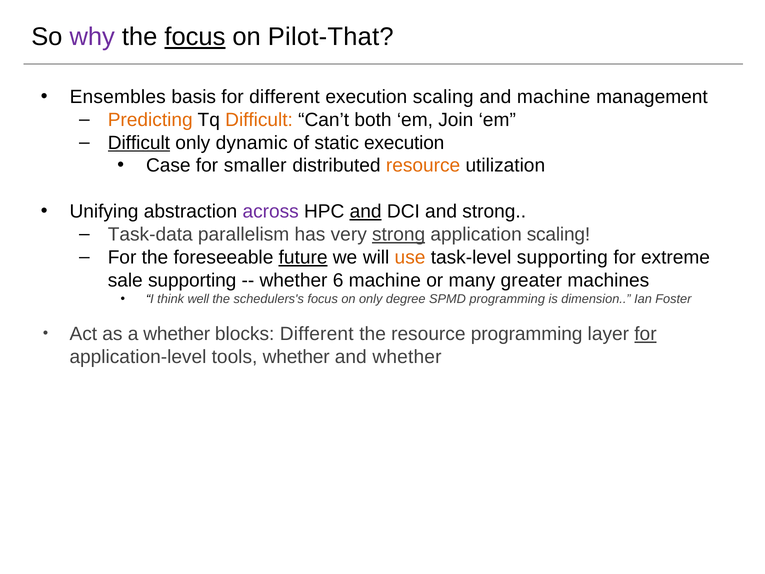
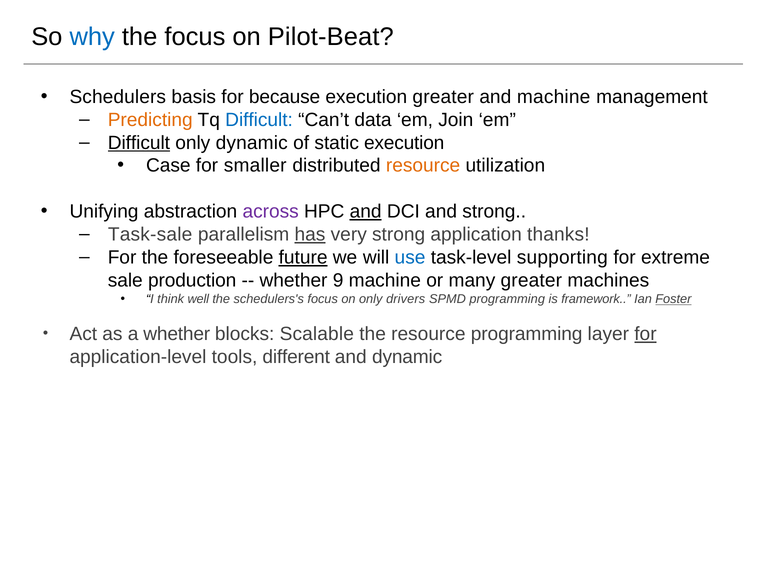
why colour: purple -> blue (92, 37)
focus underline: present -> none (195, 37)
Pilot-That: Pilot-That -> Pilot-Beat (331, 37)
Ensembles: Ensembles -> Schedulers (118, 97)
for different: different -> because (285, 97)
execution scaling: scaling -> greater (443, 97)
Difficult colour: orange -> blue (259, 120)
both: both -> data (373, 120)
Task-data: Task-data -> Task-sale (150, 234)
has underline: none -> present (310, 234)
strong underline: present -> none (399, 234)
application scaling: scaling -> thanks (558, 234)
use colour: orange -> blue (410, 257)
sale supporting: supporting -> production (192, 280)
6: 6 -> 9 (338, 280)
degree: degree -> drivers (406, 299)
dimension: dimension -> framework (596, 299)
Foster underline: none -> present (673, 299)
blocks Different: Different -> Scalable (317, 334)
tools whether: whether -> different (296, 357)
and whether: whether -> dynamic (407, 357)
